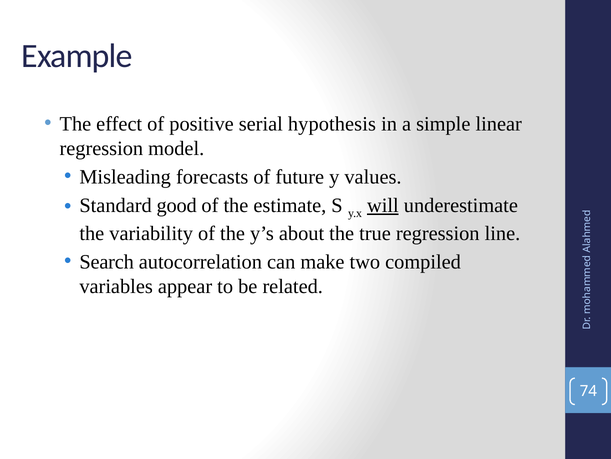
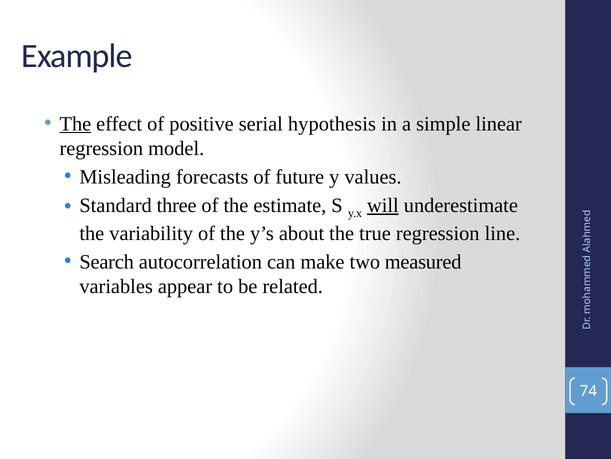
The underline: none -> present (75, 124)
good: good -> three (177, 205)
compiled: compiled -> measured (423, 261)
